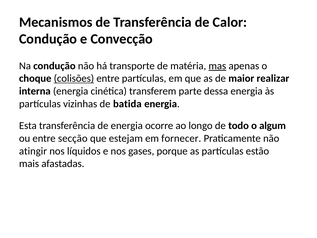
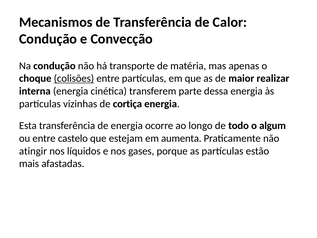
mas underline: present -> none (217, 66)
batida: batida -> cortiça (127, 104)
secção: secção -> castelo (73, 138)
fornecer: fornecer -> aumenta (181, 138)
